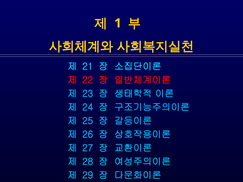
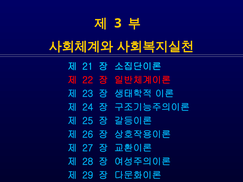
1: 1 -> 3 (118, 23)
